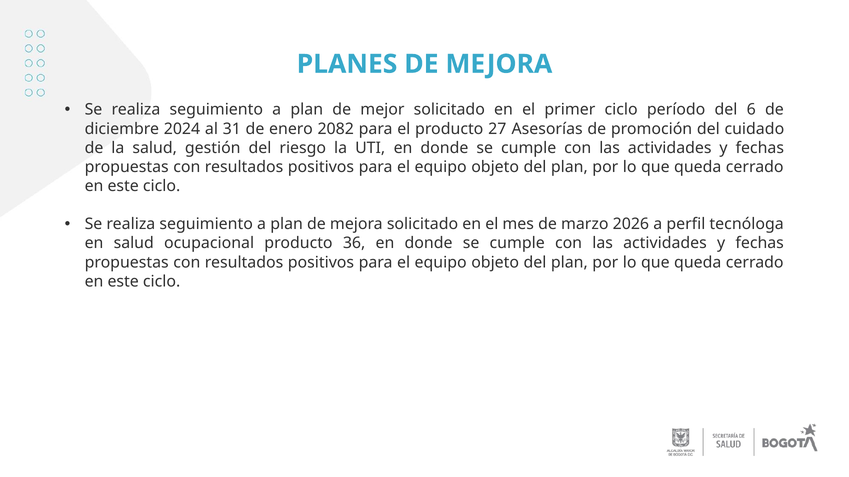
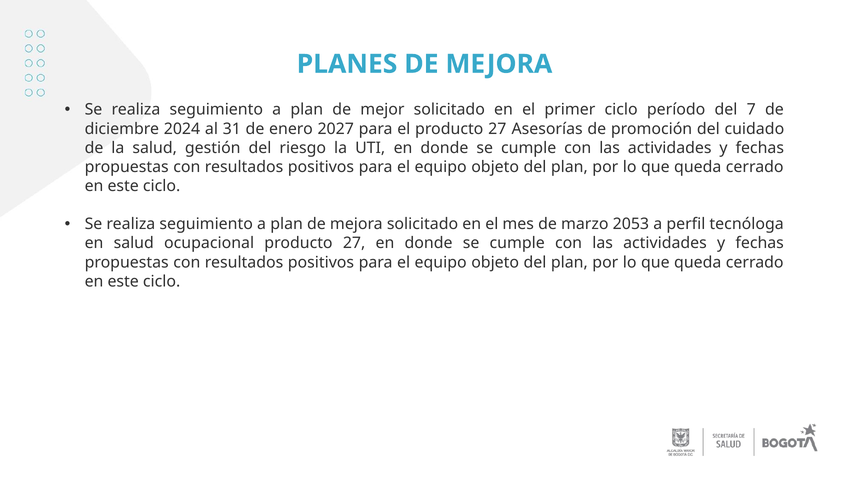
6: 6 -> 7 (751, 110)
2082: 2082 -> 2027 (336, 129)
2026: 2026 -> 2053 (631, 224)
ocupacional producto 36: 36 -> 27 (354, 244)
